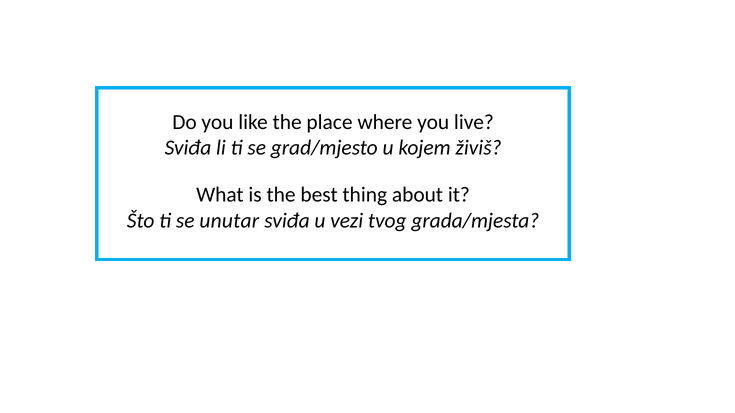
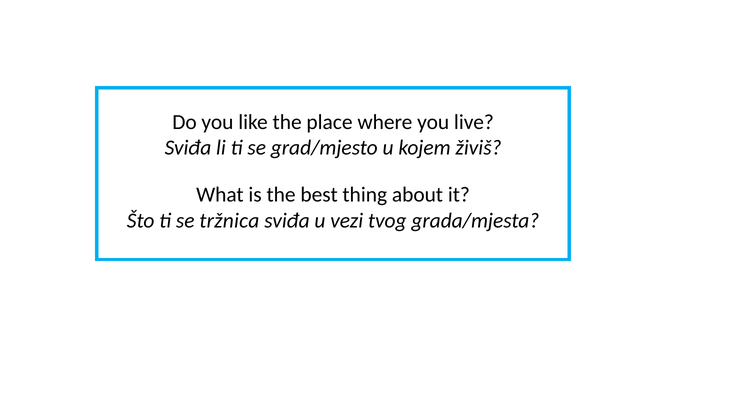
unutar: unutar -> tržnica (229, 221)
